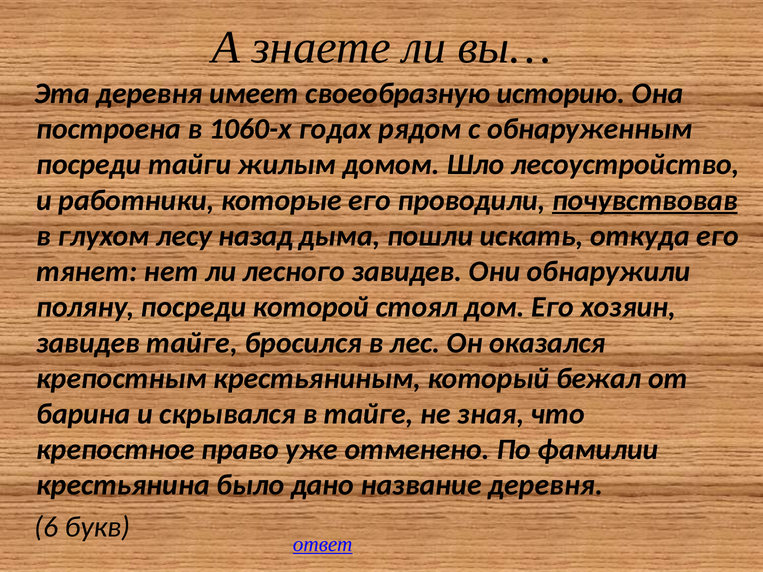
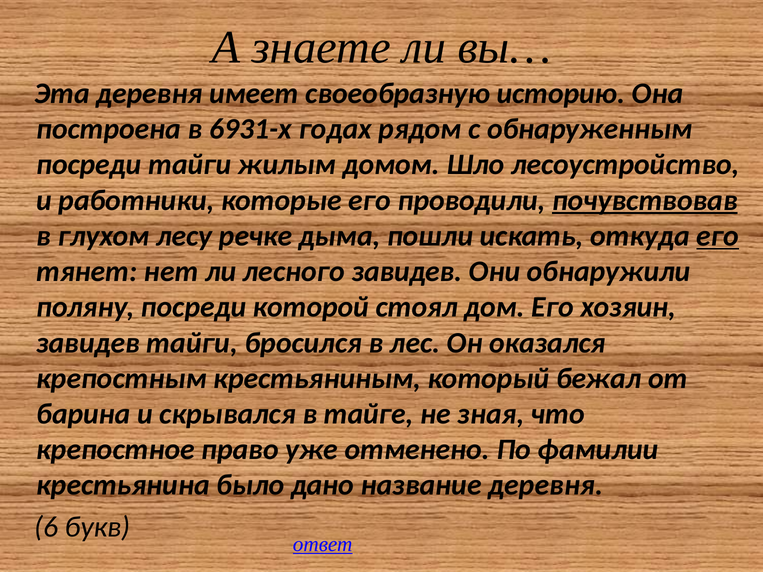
1060-х: 1060-х -> 6931-х (251, 129)
назад: назад -> речке (256, 236)
его underline: none -> present (718, 236)
завидев тайге: тайге -> тайги (192, 343)
